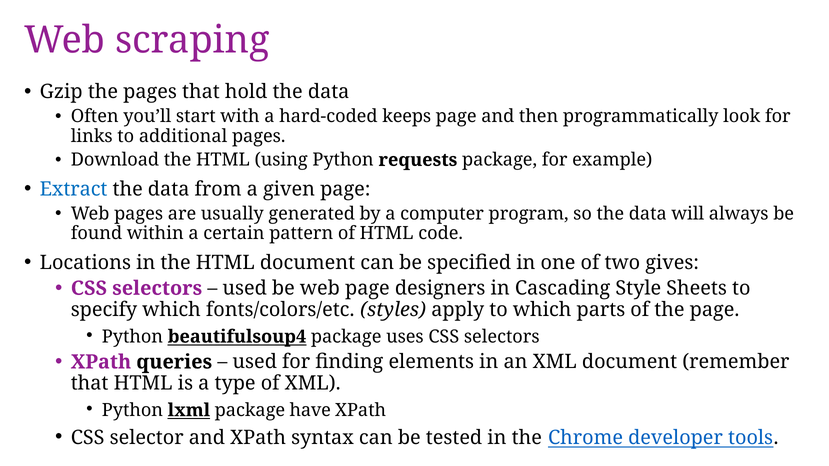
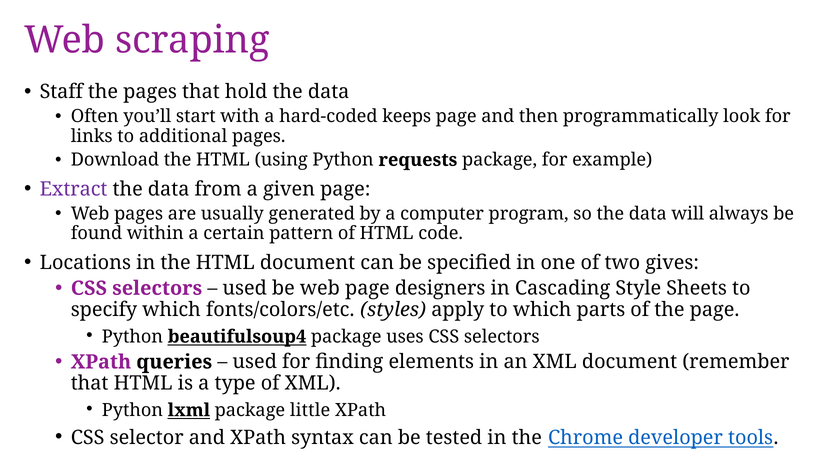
Gzip: Gzip -> Staff (61, 92)
Extract colour: blue -> purple (74, 189)
have: have -> little (310, 411)
